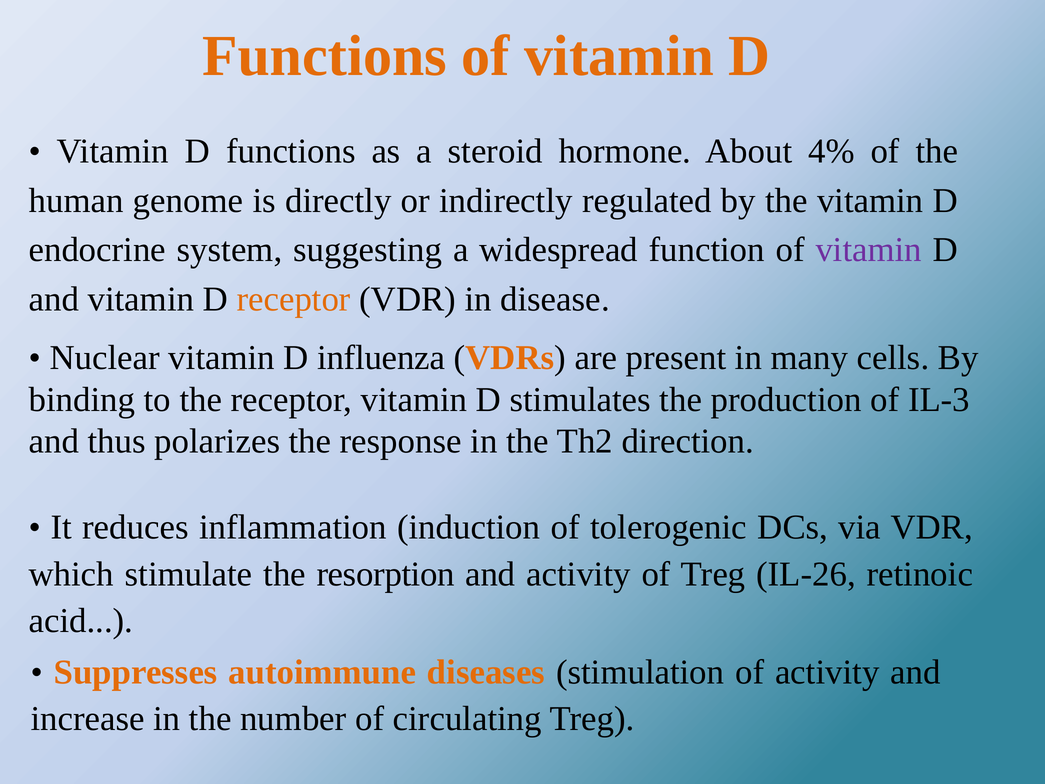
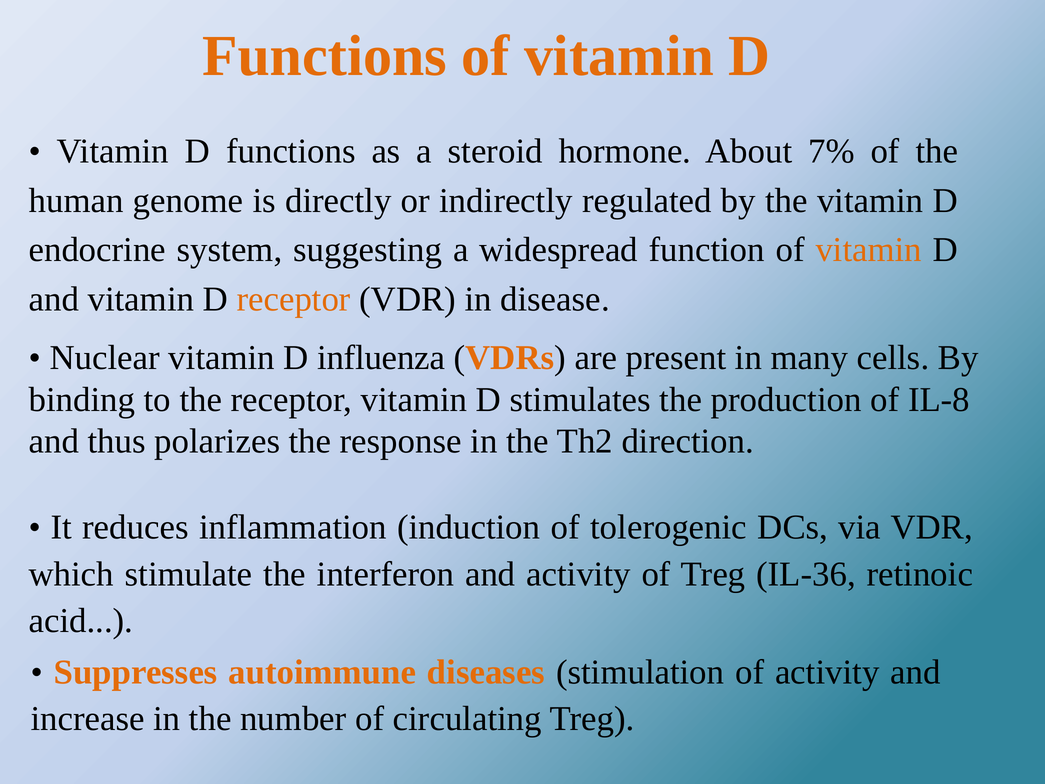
4%: 4% -> 7% (831, 151)
vitamin colour: purple -> orange (869, 250)
IL-3: IL-3 -> IL-8 (939, 399)
resorption: resorption -> interferon (385, 574)
IL-26: IL-26 -> IL-36 (806, 574)
